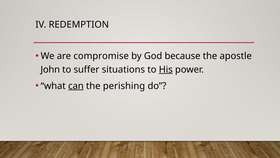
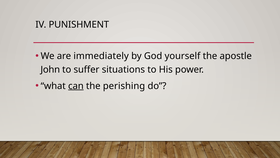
REDEMPTION: REDEMPTION -> PUNISHMENT (79, 25)
compromise: compromise -> immediately (101, 56)
because: because -> yourself (182, 56)
His underline: present -> none (166, 69)
